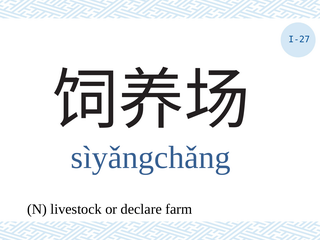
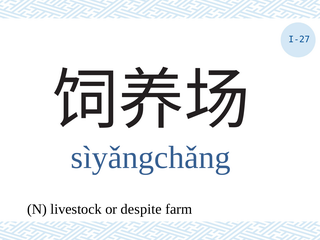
declare: declare -> despite (141, 209)
